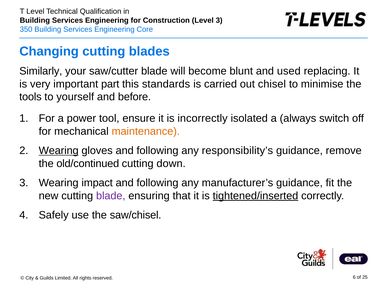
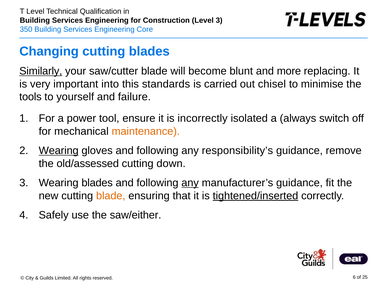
Similarly underline: none -> present (41, 71)
used: used -> more (289, 71)
part: part -> into (110, 84)
before: before -> failure (134, 97)
old/continued: old/continued -> old/assessed (88, 164)
Wearing impact: impact -> blades (97, 183)
any underline: none -> present (190, 183)
blade colour: purple -> orange (111, 196)
saw/chisel: saw/chisel -> saw/either (136, 215)
